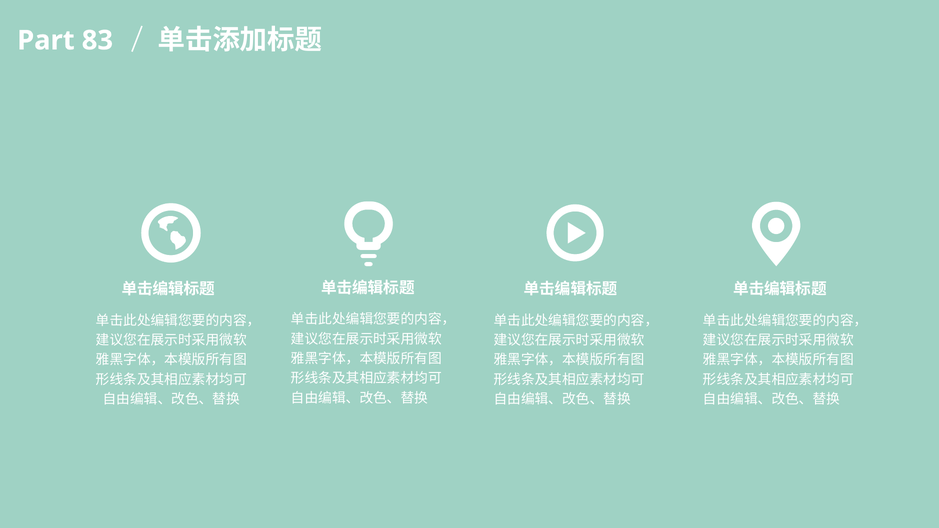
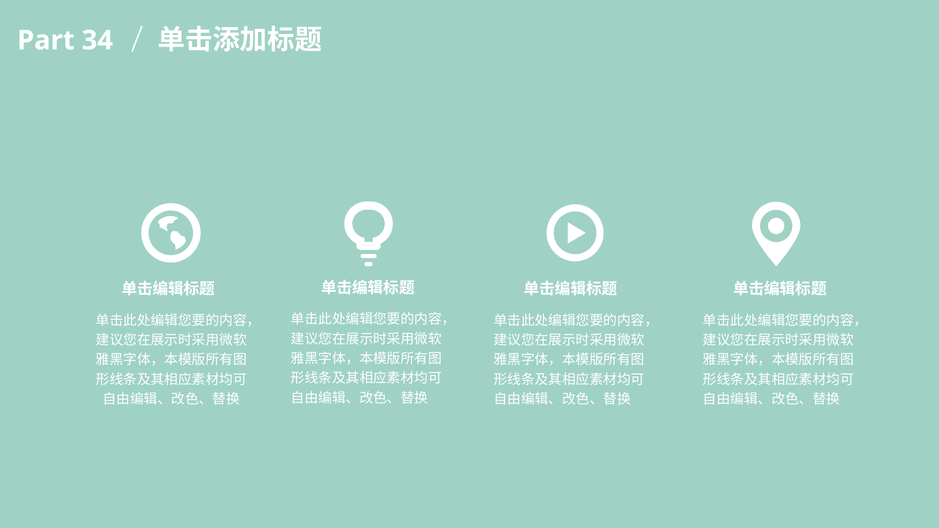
83: 83 -> 34 (97, 40)
